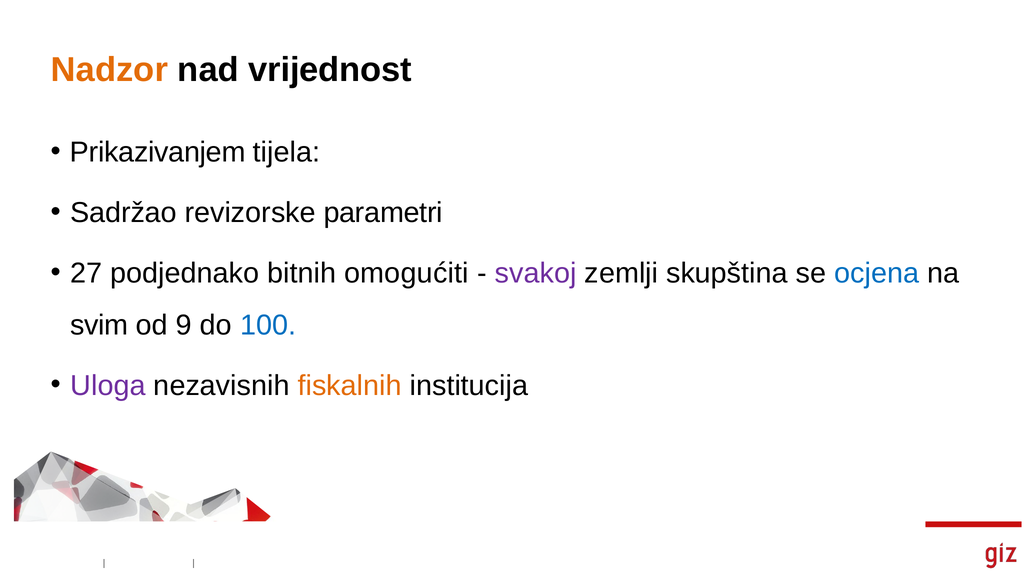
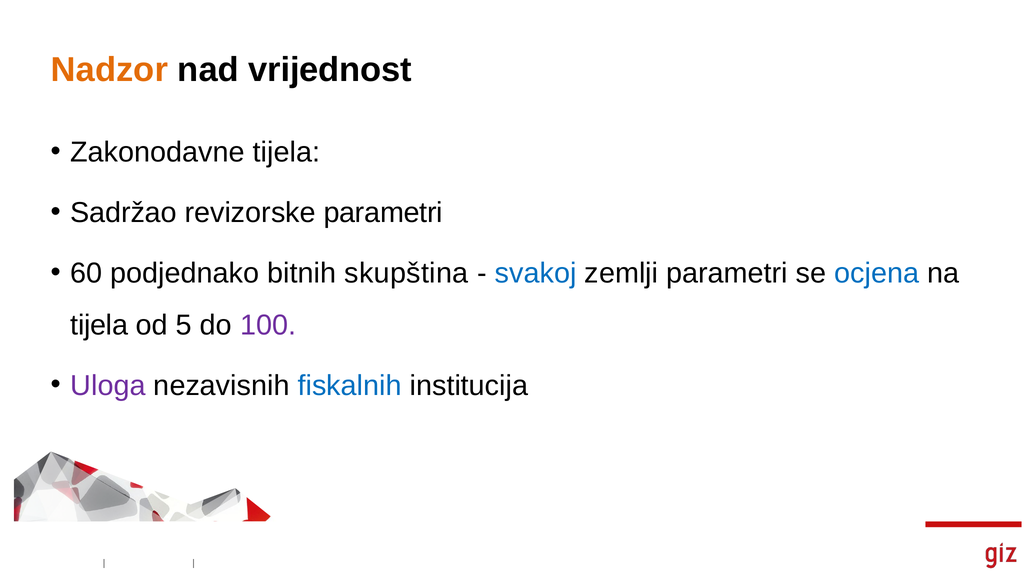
Prikazivanjem: Prikazivanjem -> Zakonodavne (158, 152)
27: 27 -> 60 (86, 273)
omogućiti: omogućiti -> skupština (406, 273)
svakoj colour: purple -> blue (536, 273)
zemlji skupština: skupština -> parametri (727, 273)
svim: svim -> tijela (99, 325)
9: 9 -> 5 (184, 325)
100 colour: blue -> purple (268, 325)
fiskalnih colour: orange -> blue (350, 385)
